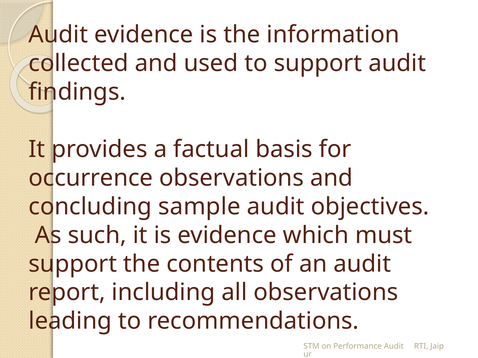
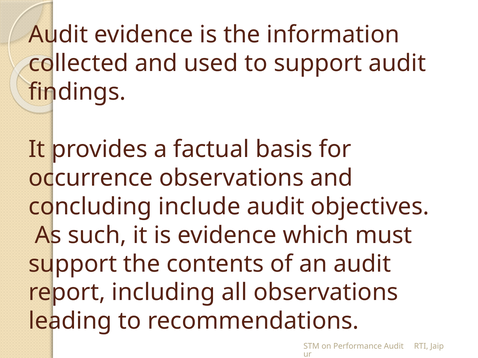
sample: sample -> include (199, 207)
